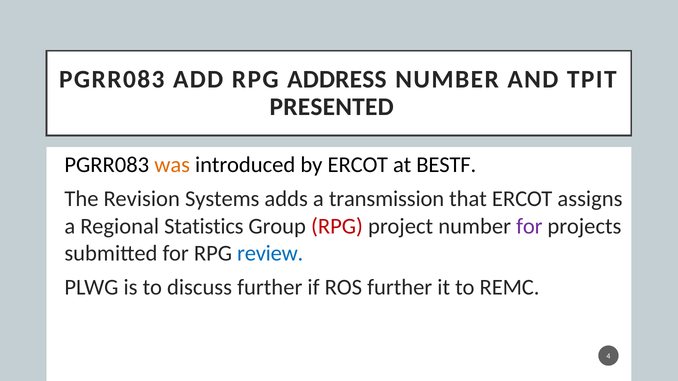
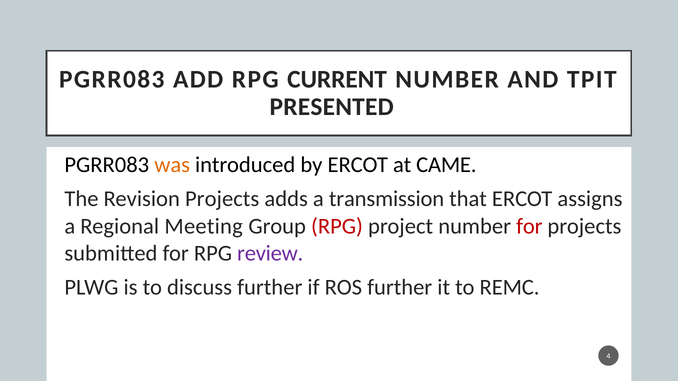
ADDRESS: ADDRESS -> CURRENT (337, 79)
BESTF: BESTF -> CAME (446, 165)
Revision Systems: Systems -> Projects (222, 199)
Statistics: Statistics -> Meeting (204, 226)
for colour: purple -> red (529, 226)
review colour: blue -> purple (270, 253)
